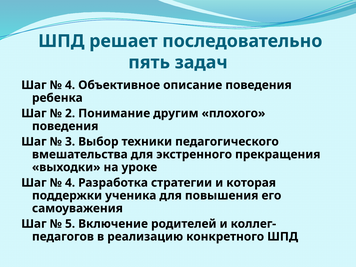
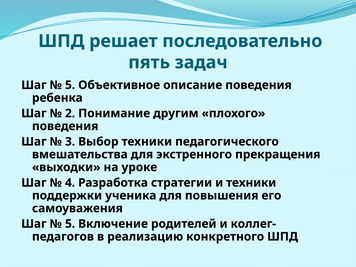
4: 4 -> 5 (70, 85)
и которая: которая -> техники (251, 183)
